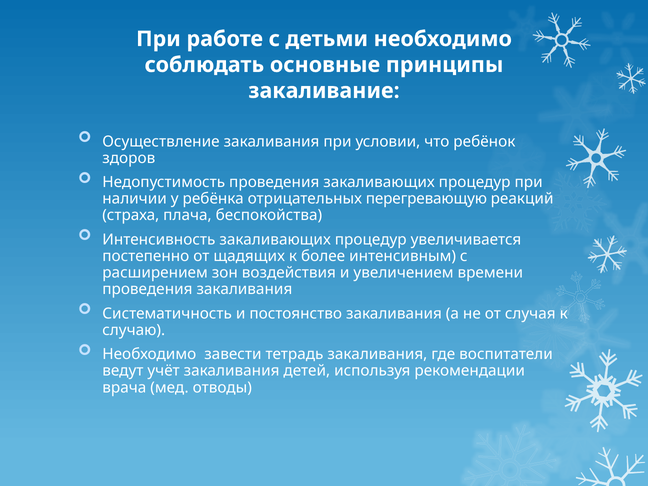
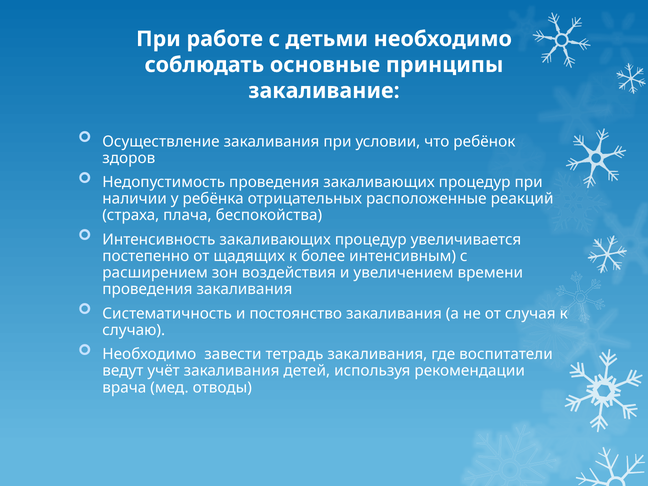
перегревающую: перегревающую -> расположенные (426, 199)
